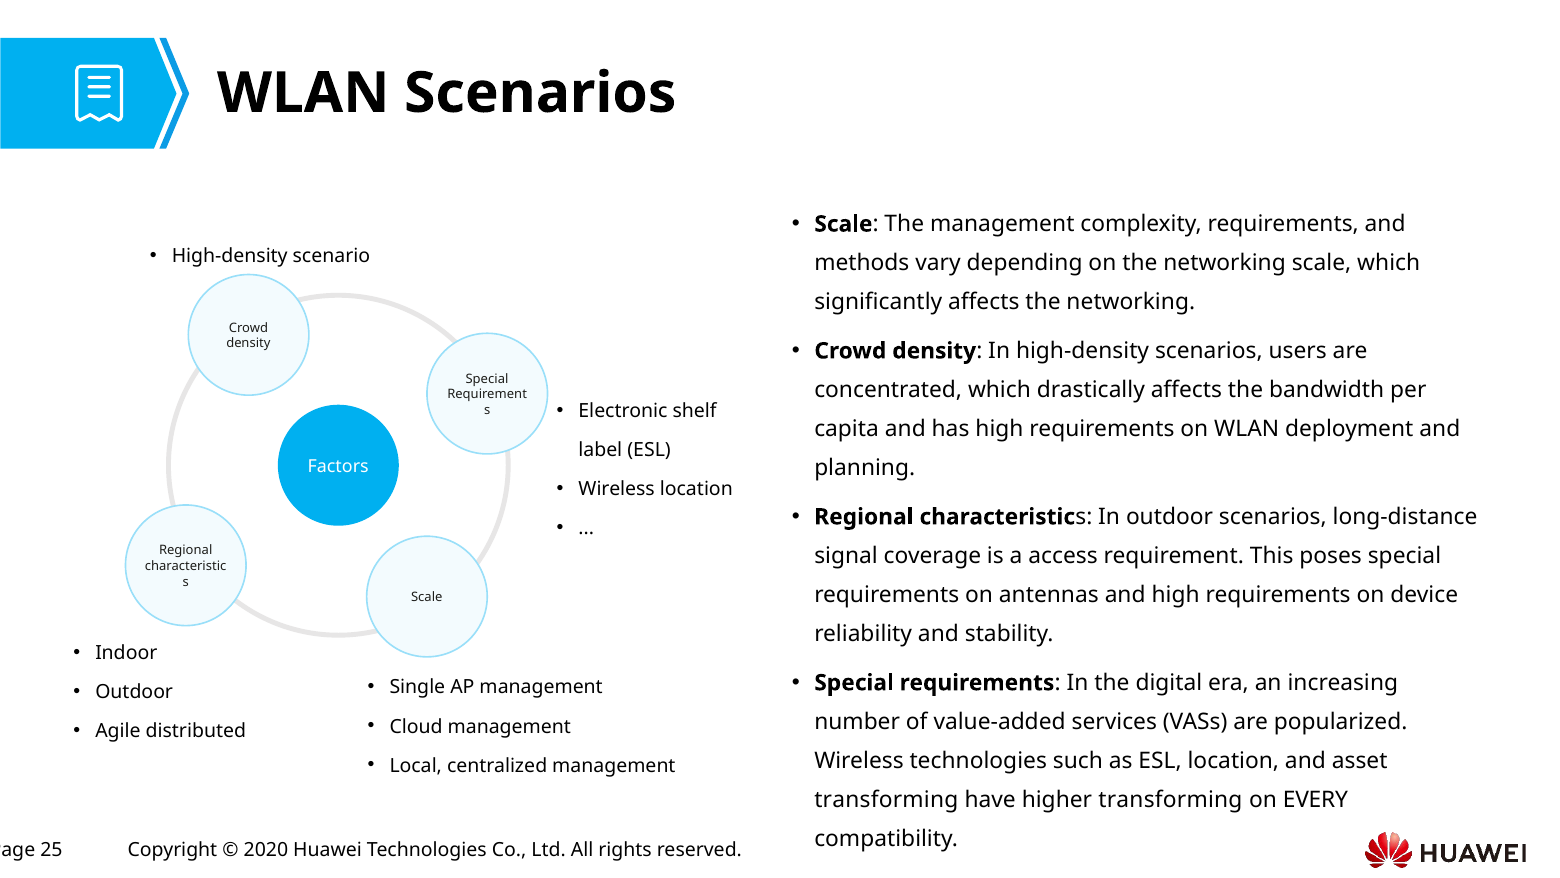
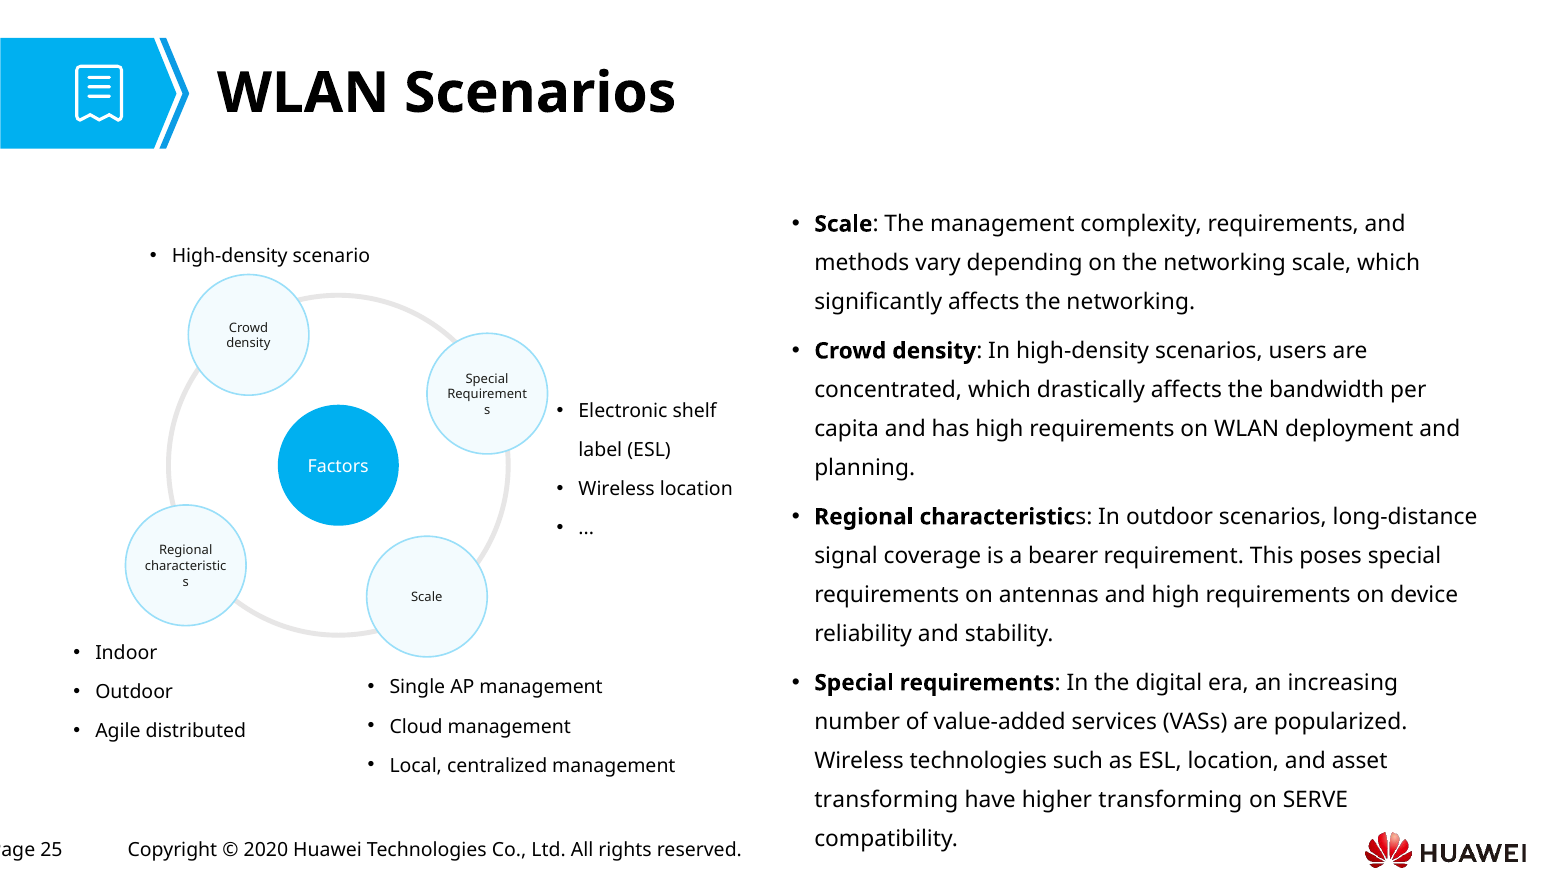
access: access -> bearer (1063, 556)
EVERY: EVERY -> SERVE (1315, 799)
